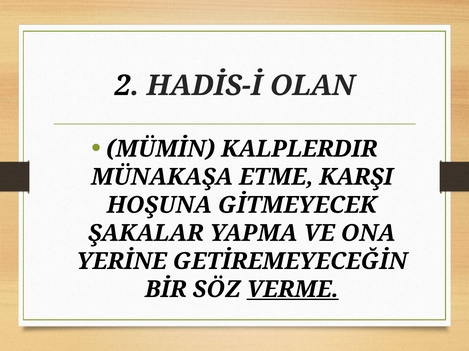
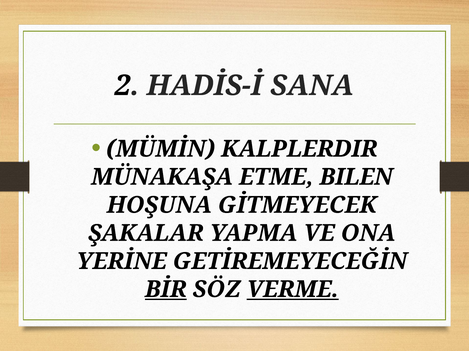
OLAN: OLAN -> SANA (312, 86)
KARŞI: KARŞI -> BILEN (356, 177)
BİR underline: none -> present (166, 290)
